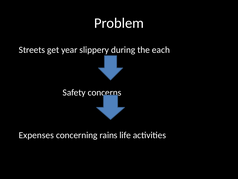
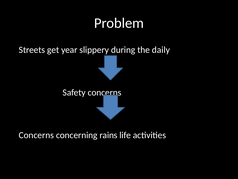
each: each -> daily (161, 50)
Expenses: Expenses -> Concerns (36, 135)
